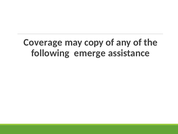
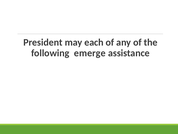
Coverage: Coverage -> President (43, 42)
copy: copy -> each (94, 42)
